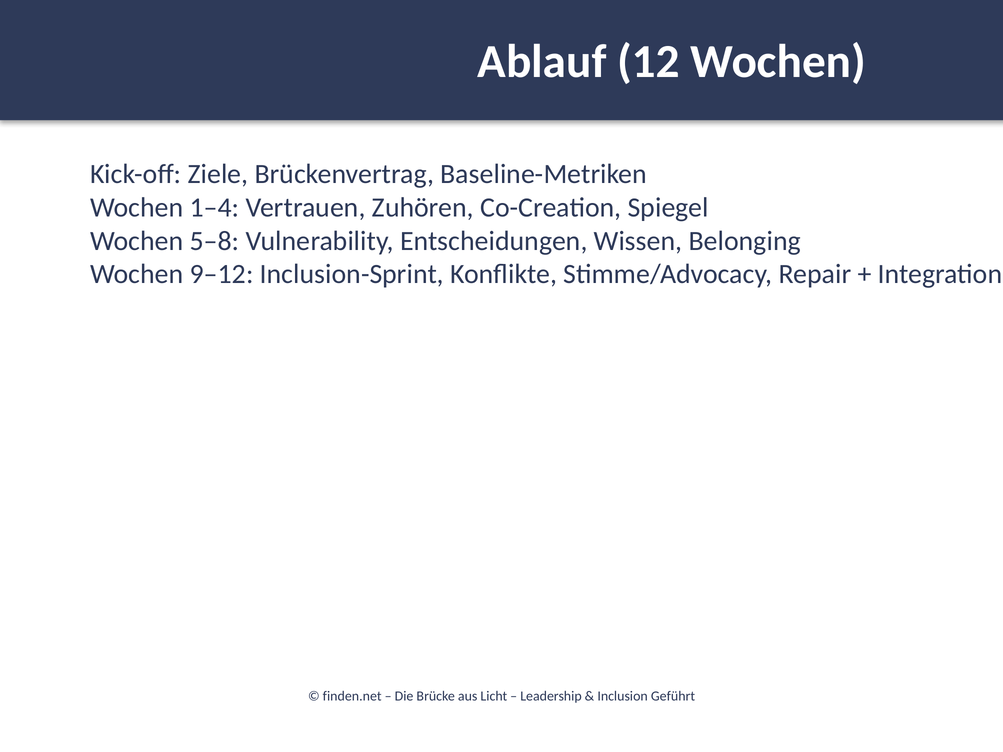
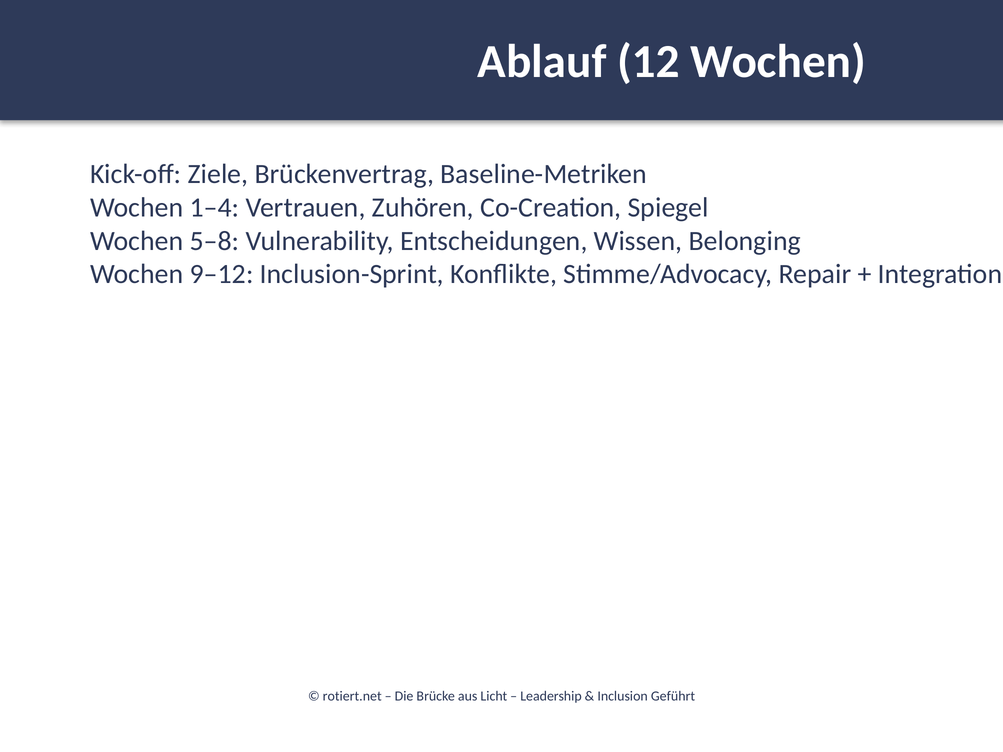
finden.net: finden.net -> rotiert.net (352, 696)
